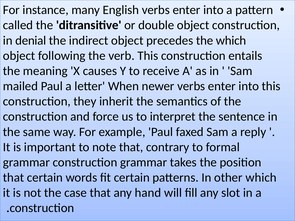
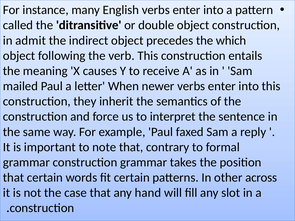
denial: denial -> admit (31, 40)
other which: which -> across (261, 178)
